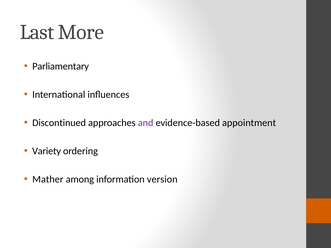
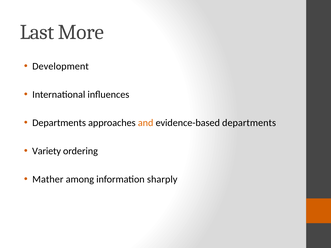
Parliamentary: Parliamentary -> Development (61, 66)
Discontinued: Discontinued -> Departments (59, 123)
and colour: purple -> orange (146, 123)
evidence-based appointment: appointment -> departments (249, 123)
version: version -> sharply (162, 180)
